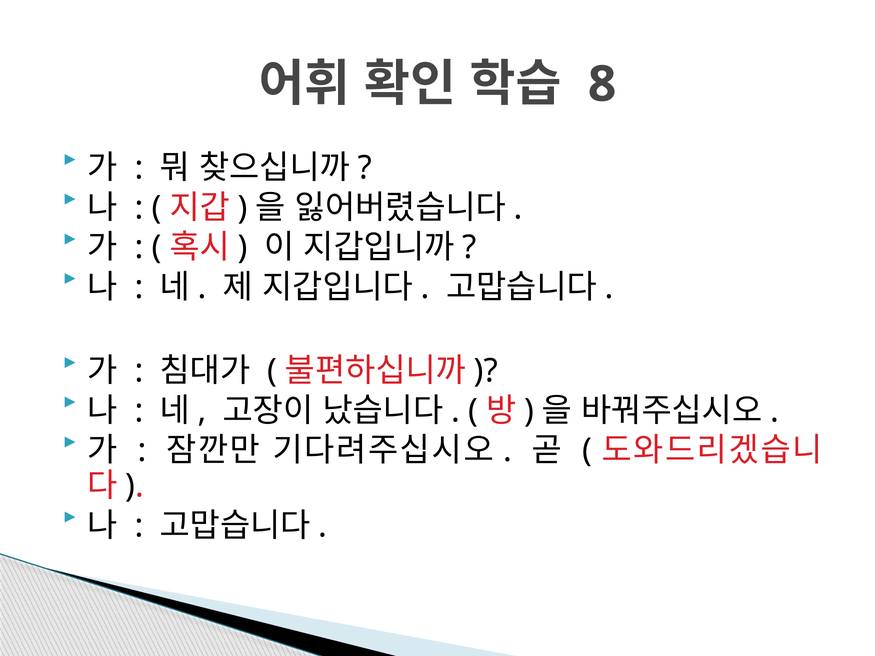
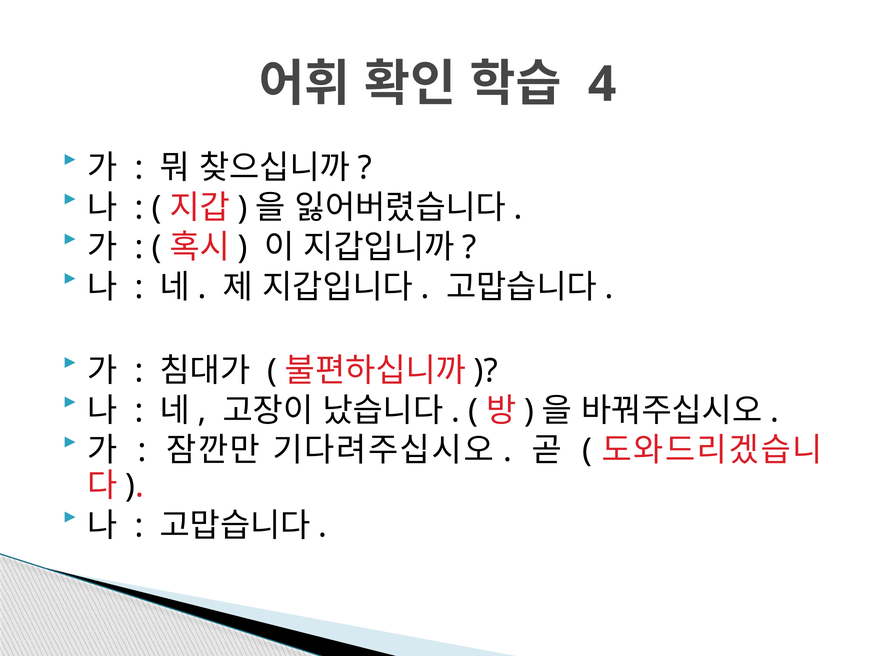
8: 8 -> 4 (602, 84)
